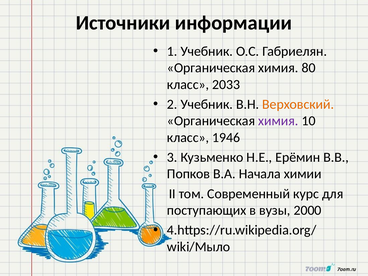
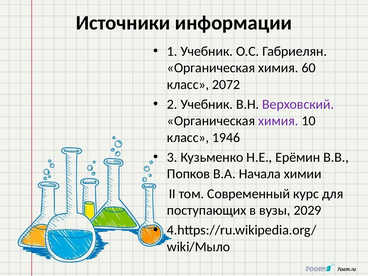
80: 80 -> 60 (309, 68)
2033: 2033 -> 2072 (226, 84)
Верховский colour: orange -> purple (298, 104)
2000: 2000 -> 2029 (308, 210)
